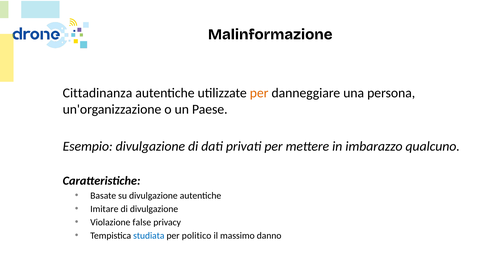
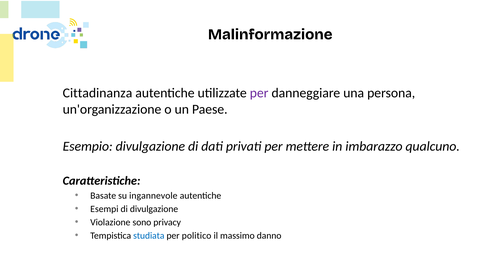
per colour: orange -> purple (259, 93)
su divulgazione: divulgazione -> ingannevole (153, 196)
Imitare: Imitare -> Esempi (104, 209)
false: false -> sono (142, 222)
